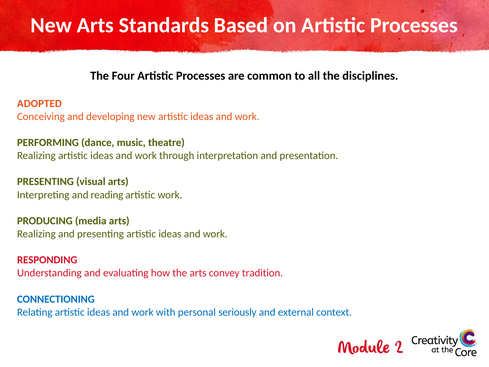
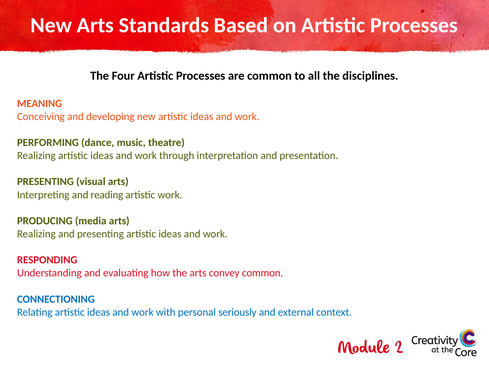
ADOPTED: ADOPTED -> MEANING (40, 103)
convey tradition: tradition -> common (263, 273)
